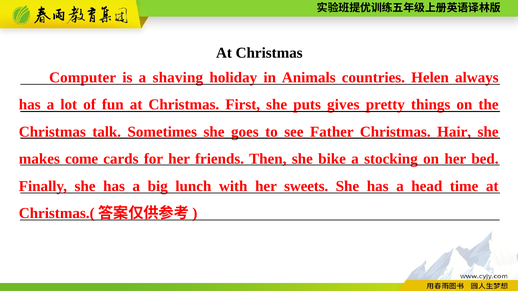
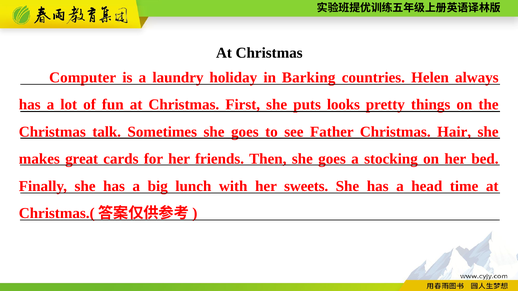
shaving: shaving -> laundry (178, 78)
Animals: Animals -> Barking (309, 78)
gives: gives -> looks (343, 105)
come: come -> great (82, 159)
Then she bike: bike -> goes (332, 159)
